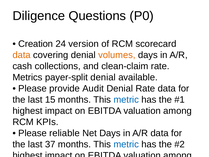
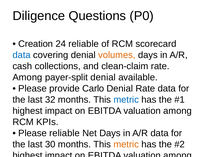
24 version: version -> reliable (84, 44)
data colour: orange -> blue (22, 55)
Metrics: Metrics -> Among (27, 77)
Audit: Audit -> Carlo (93, 88)
15: 15 -> 32 (50, 100)
37: 37 -> 30 (50, 144)
metric colour: blue -> orange (126, 144)
